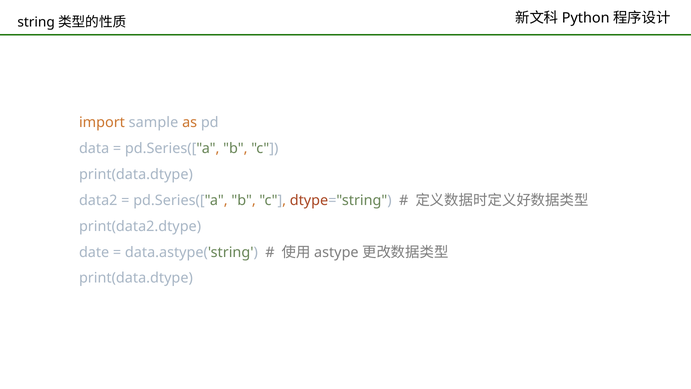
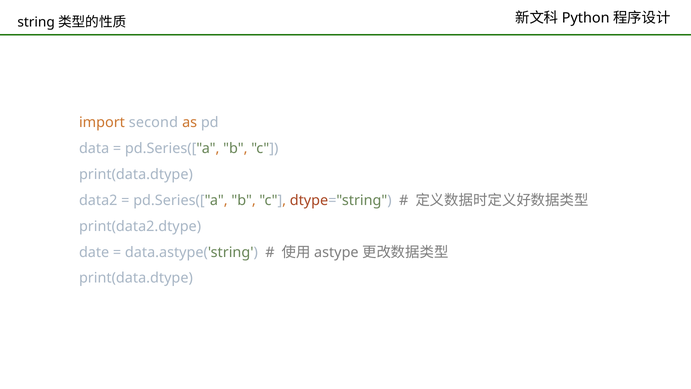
sample: sample -> second (153, 123)
